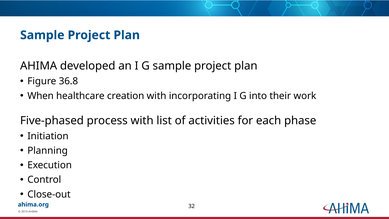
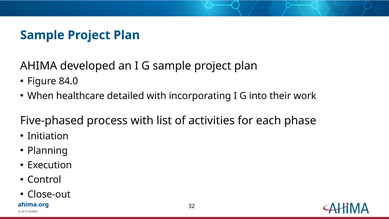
36.8: 36.8 -> 84.0 (68, 81)
creation: creation -> detailed (126, 96)
